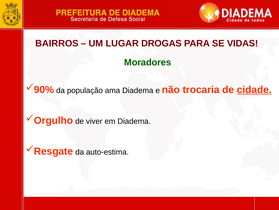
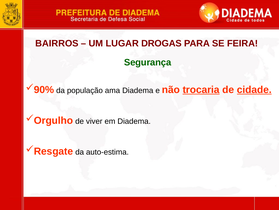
VIDAS: VIDAS -> FEIRA (243, 43)
Moradores: Moradores -> Segurança (148, 62)
trocaria underline: none -> present (201, 89)
